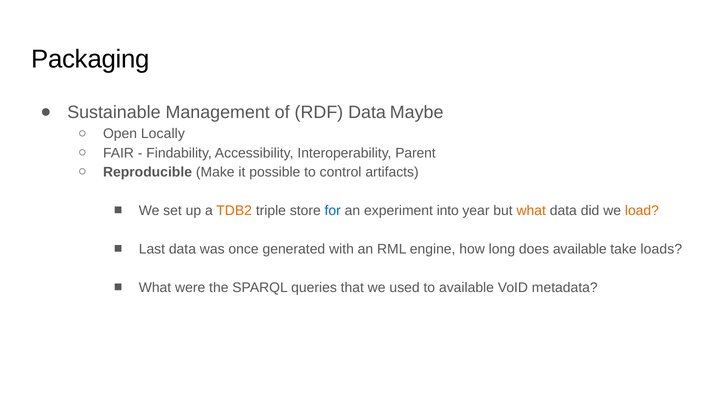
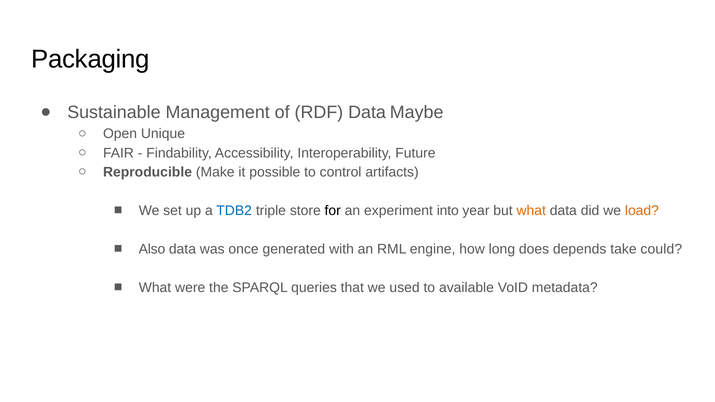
Locally: Locally -> Unique (163, 134)
Parent: Parent -> Future (415, 153)
TDB2 colour: orange -> blue (234, 211)
for colour: blue -> black (333, 211)
Last: Last -> Also (152, 249)
does available: available -> depends (580, 249)
loads: loads -> could (661, 249)
